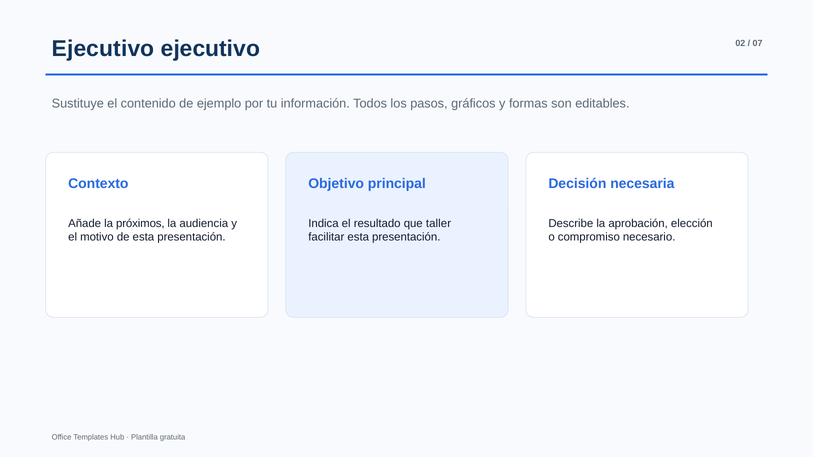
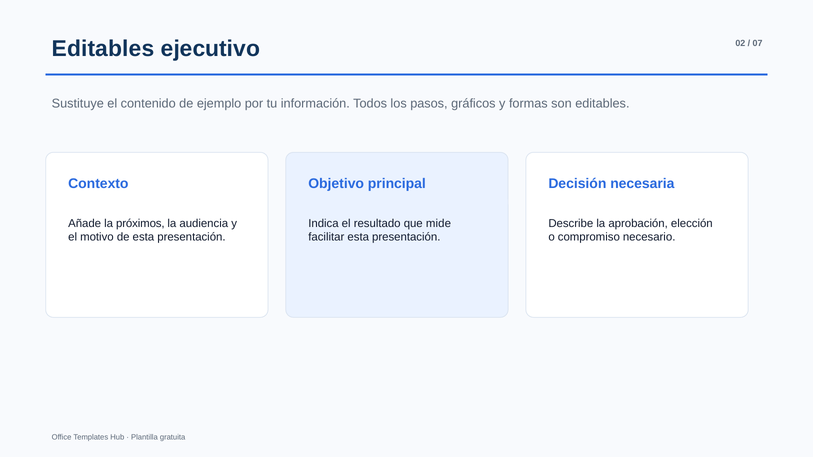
Ejecutivo: Ejecutivo -> Editables (103, 49)
taller: taller -> mide (438, 223)
